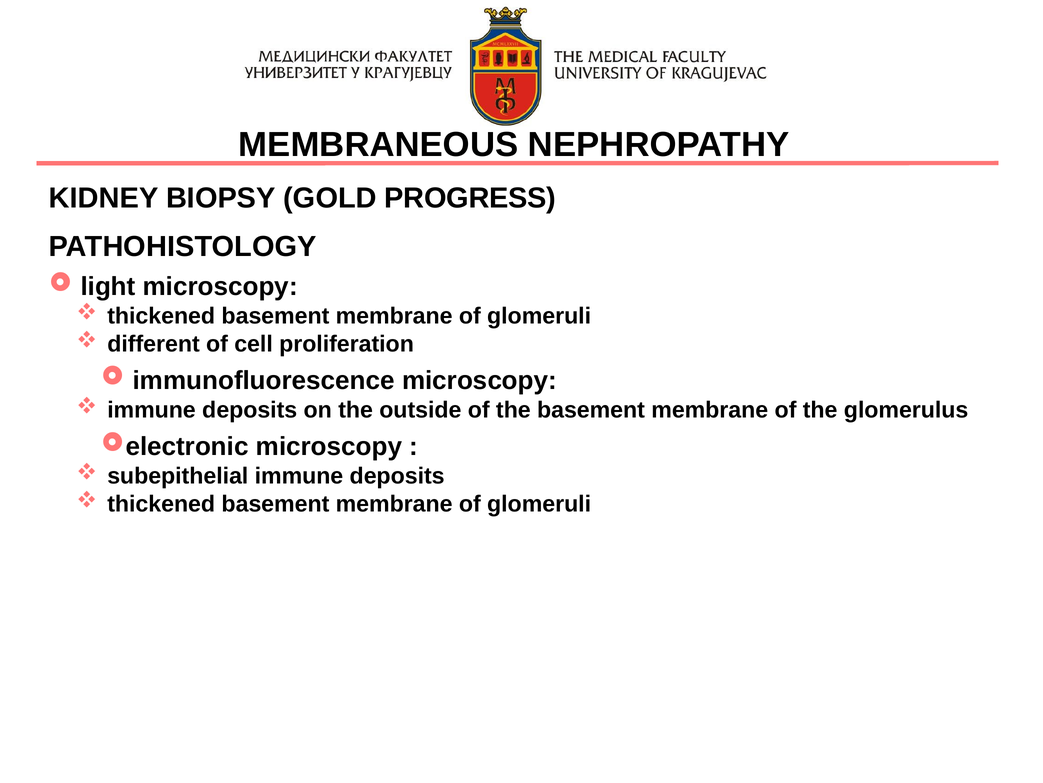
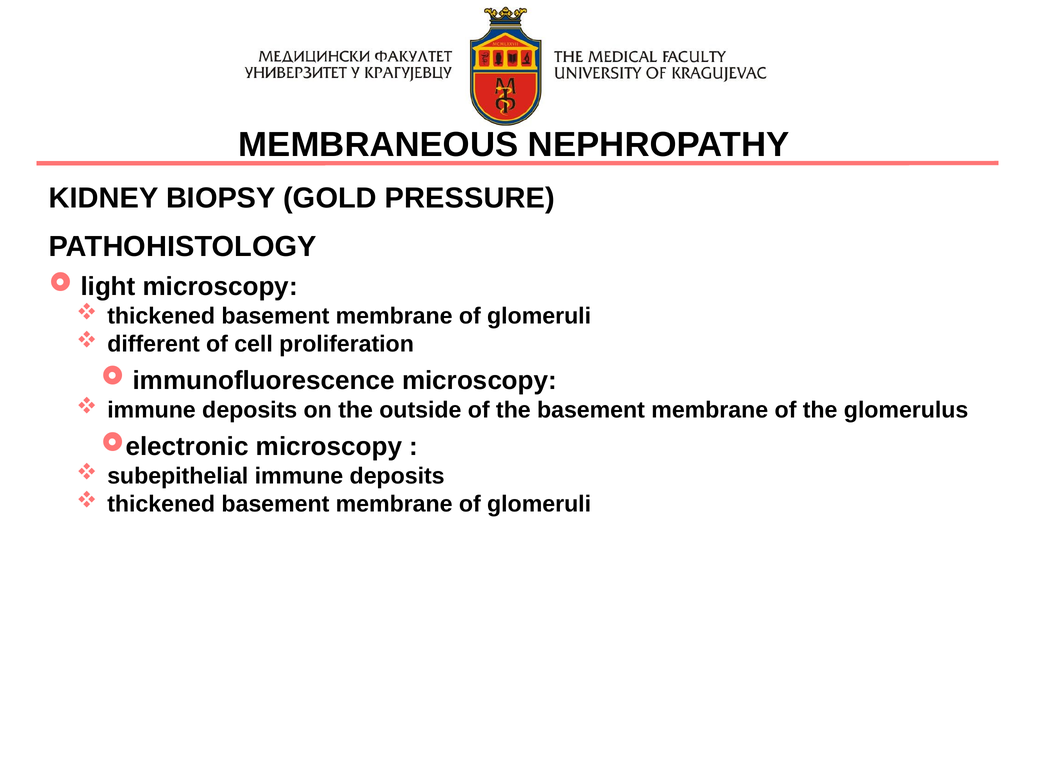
PROGRESS: PROGRESS -> PRESSURE (470, 198)
